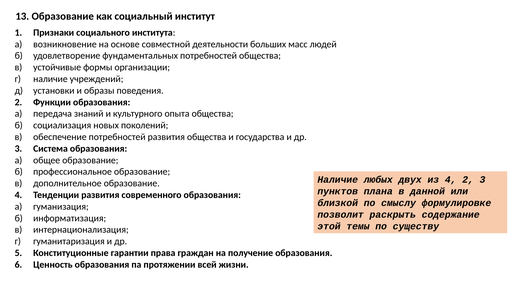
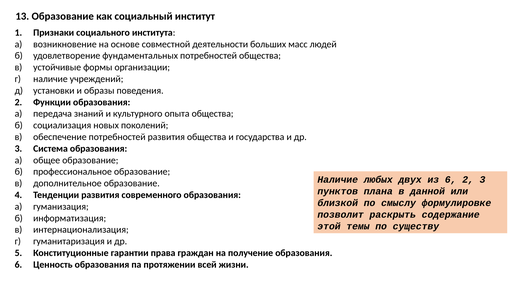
из 4: 4 -> 6 (451, 180)
